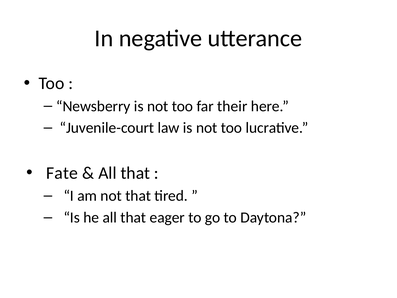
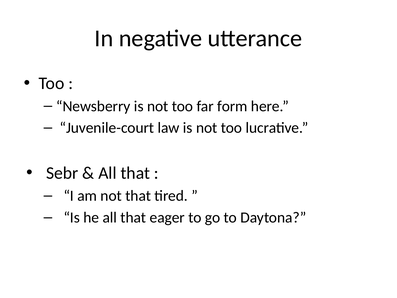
their: their -> form (232, 106)
Fate: Fate -> Sebr (62, 173)
